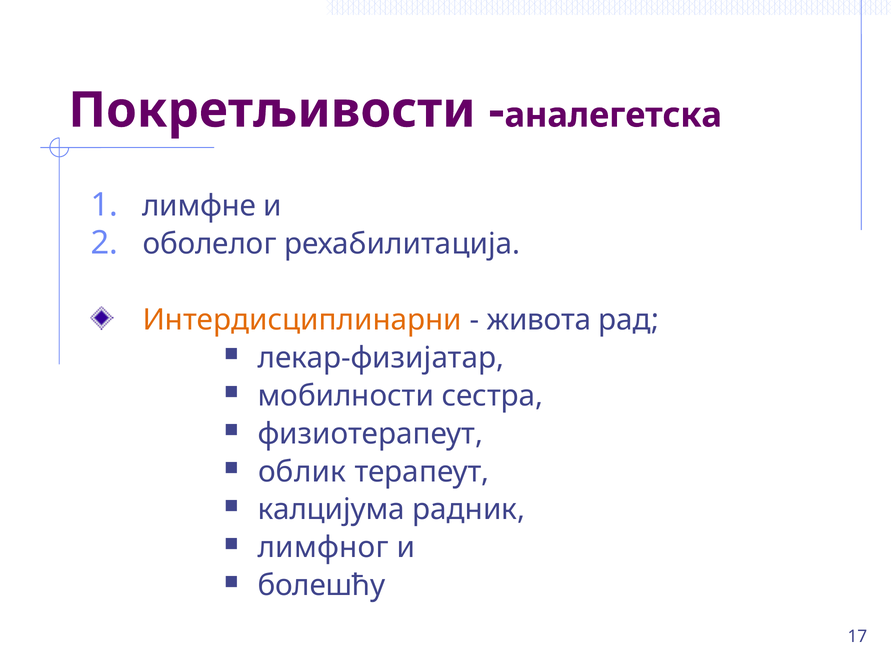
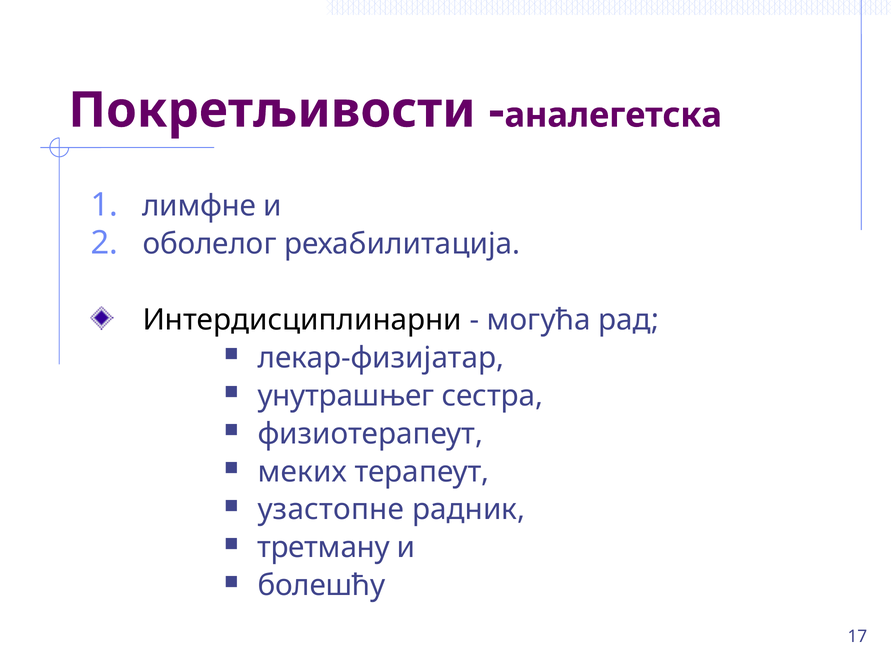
Интердисциплинарни colour: orange -> black (302, 320)
живота: живота -> могућа (539, 320)
мобилности: мобилности -> унутрашњег (346, 396)
облик: облик -> меких (302, 472)
калцијума: калцијума -> узастопне (331, 510)
лимфног: лимфног -> третману (323, 548)
